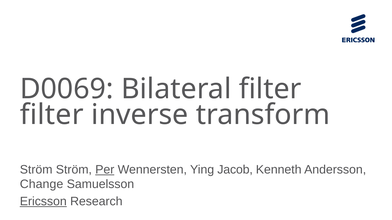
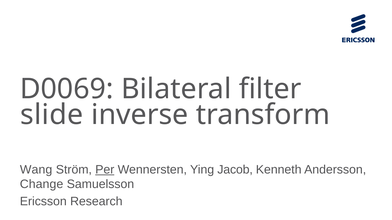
filter: filter -> slide (52, 115)
Ström: Ström -> Wang (36, 170)
Ericsson underline: present -> none (43, 202)
